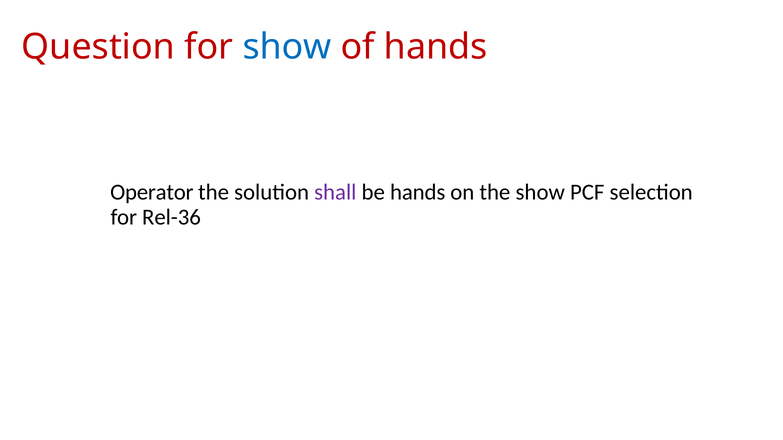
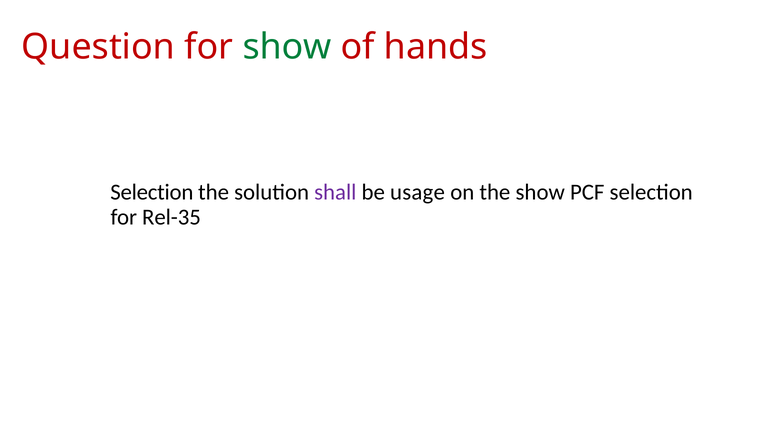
show colour: blue -> green (287, 47)
Operator: Operator -> Selection (152, 193)
be hands: hands -> usage (418, 193)
Rel-36: Rel-36 -> Rel-35 (171, 217)
